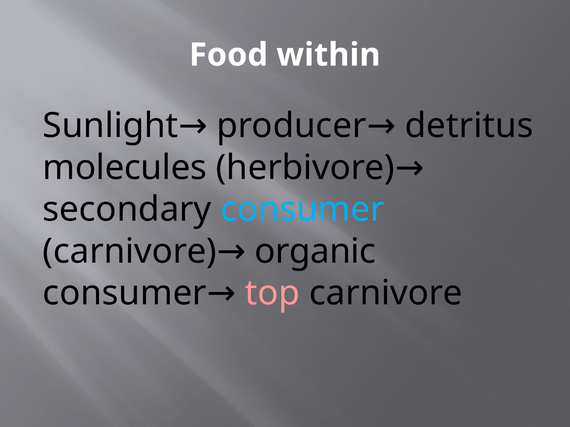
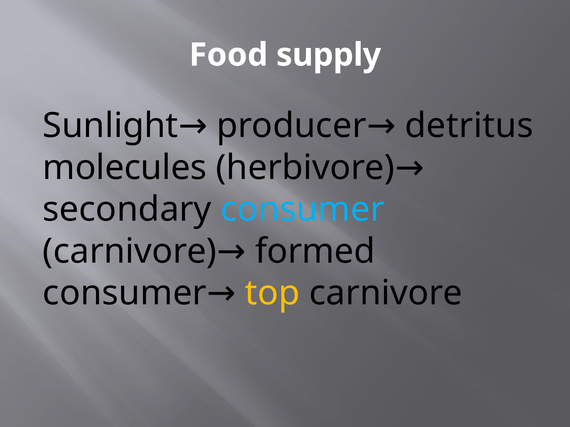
within: within -> supply (329, 55)
organic: organic -> formed (315, 251)
top colour: pink -> yellow (273, 293)
